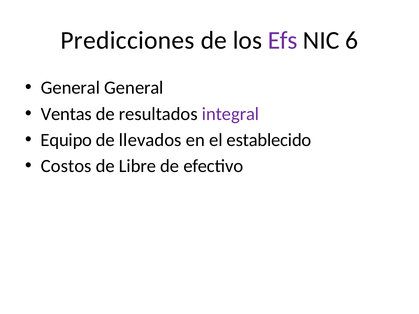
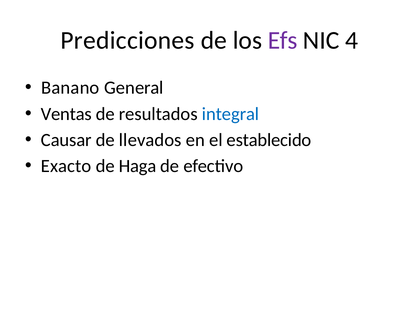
6: 6 -> 4 (352, 41)
General: General -> Banano (70, 88)
integral colour: purple -> blue (231, 114)
Equipo: Equipo -> Causar (66, 140)
Costos: Costos -> Exacto (66, 166)
Libre: Libre -> Haga (138, 166)
